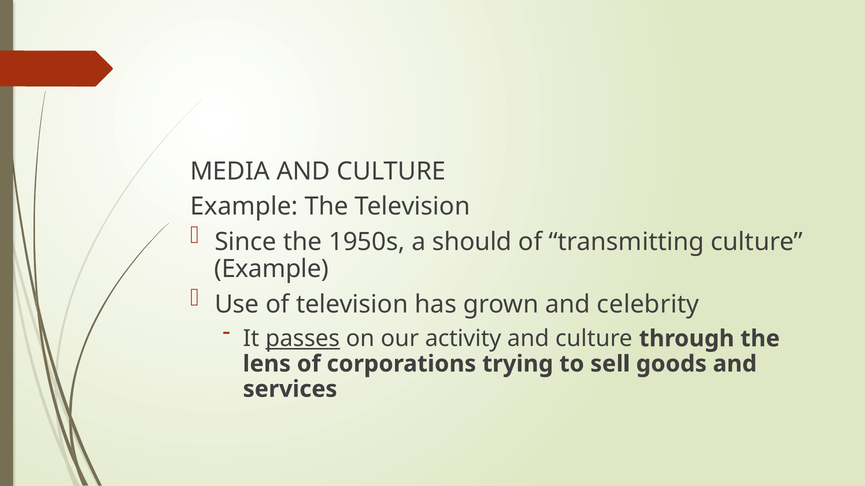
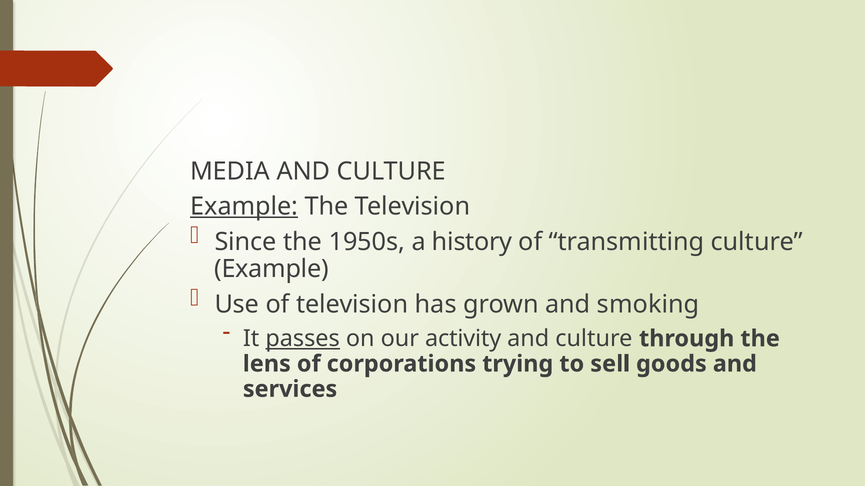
Example underline: none -> present (244, 207)
should: should -> history (472, 242)
celebrity: celebrity -> smoking (648, 305)
